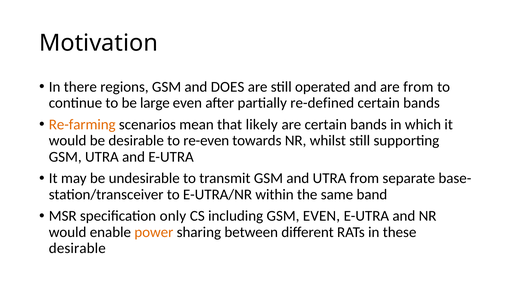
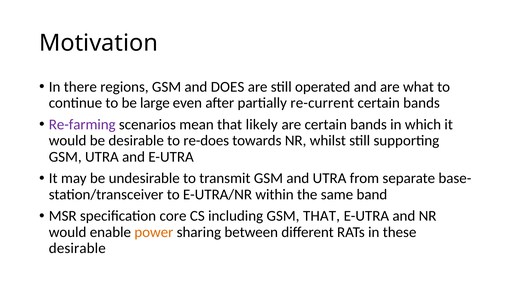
are from: from -> what (418, 87)
re-defined: re-defined -> re-current (322, 103)
Re-farming colour: orange -> purple (82, 125)
re-even: re-even -> re-does (206, 141)
only: only -> core (173, 216)
GSM EVEN: EVEN -> THAT (321, 216)
